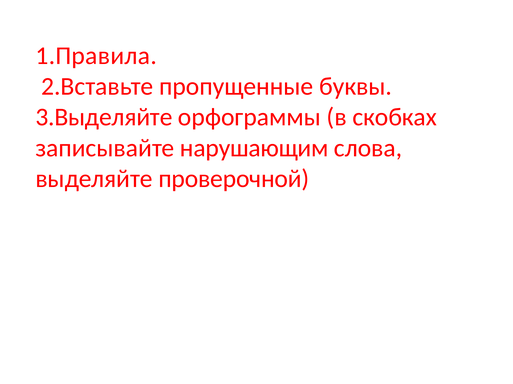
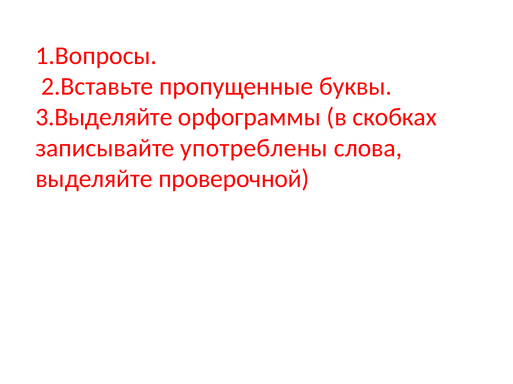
1.Правила: 1.Правила -> 1.Вопросы (96, 56)
нарушающим: нарушающим -> употреблены (254, 148)
